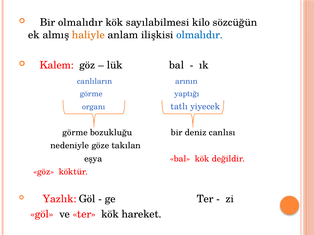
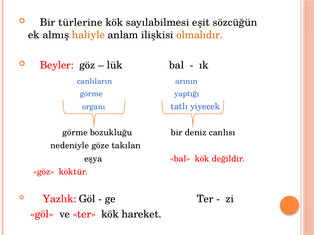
Bir olmalıdır: olmalıdır -> türlerine (80, 22)
kilo: kilo -> eşit (201, 22)
olmalıdır colour: blue -> orange (200, 35)
Kalem: Kalem -> Beyler (57, 65)
